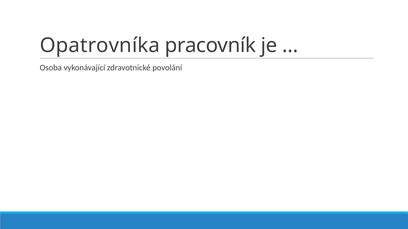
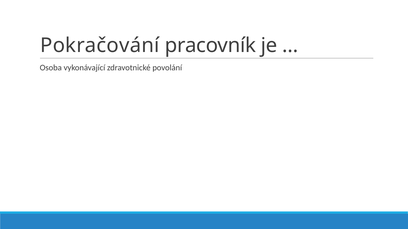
Opatrovníka: Opatrovníka -> Pokračování (100, 46)
